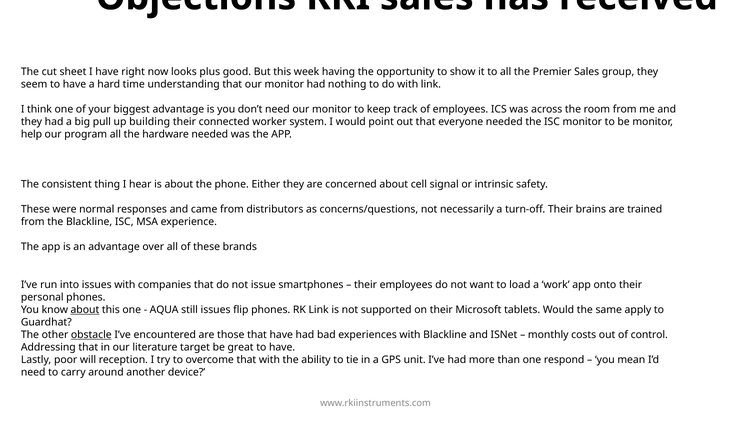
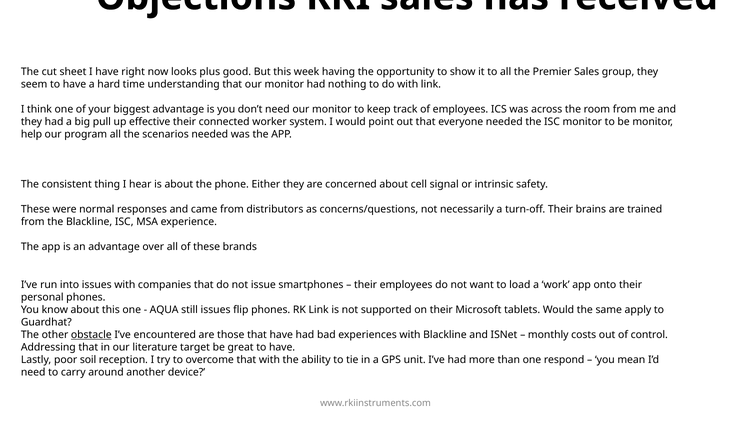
building: building -> effective (150, 122)
hardware: hardware -> scenarios (166, 134)
about underline: present -> none (85, 310)
will: will -> soil (88, 360)
